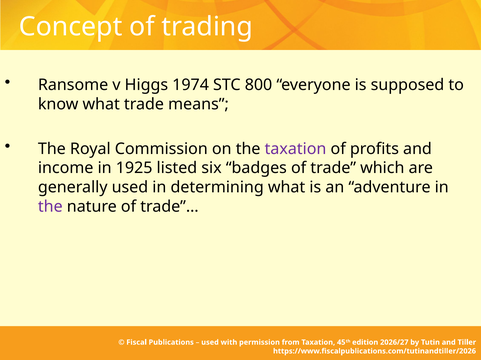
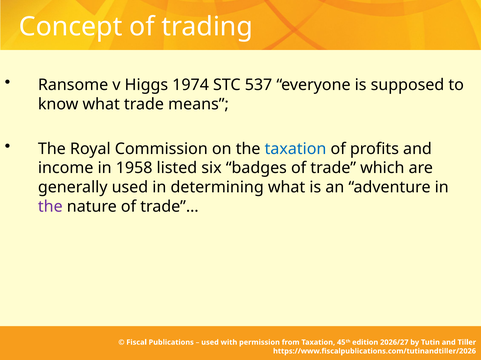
800: 800 -> 537 (259, 85)
taxation colour: purple -> blue (295, 149)
1925: 1925 -> 1958 (134, 168)
